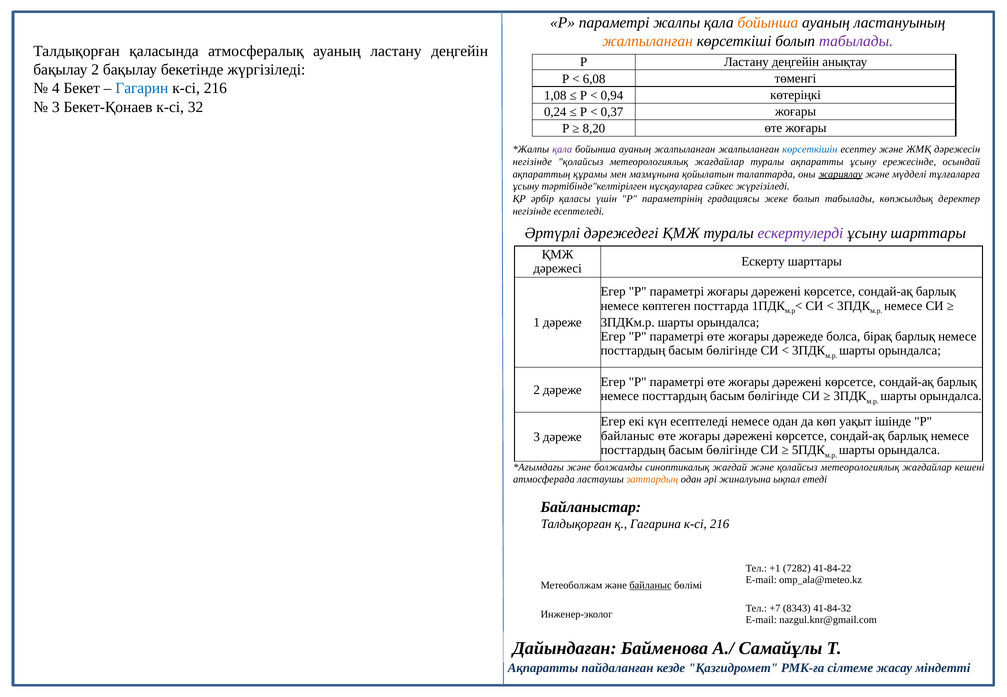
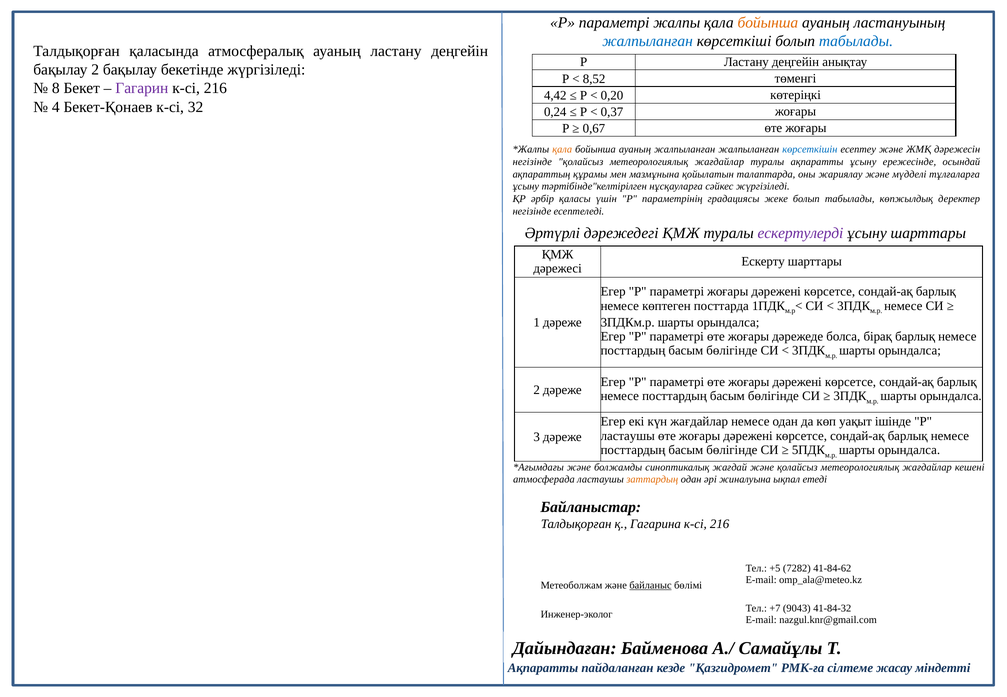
жалпыланған colour: orange -> blue (648, 41)
табылады colour: purple -> blue (856, 41)
6,08: 6,08 -> 8,52 (594, 79)
4: 4 -> 8 (56, 88)
Гагарин colour: blue -> purple (142, 88)
1,08: 1,08 -> 4,42 (555, 95)
0,94: 0,94 -> 0,20 (612, 95)
3: 3 -> 4 (56, 107)
8,20: 8,20 -> 0,67 (594, 129)
қала colour: purple -> orange (562, 149)
жариялау underline: present -> none (841, 174)
күн есептеледі: есептеледі -> жағдайлар (699, 422)
байланыс: байланыс -> ластаушы (628, 436)
+1: +1 -> +5 (775, 568)
41-84-22: 41-84-22 -> 41-84-62 (832, 568)
8343: 8343 -> 9043 (797, 609)
